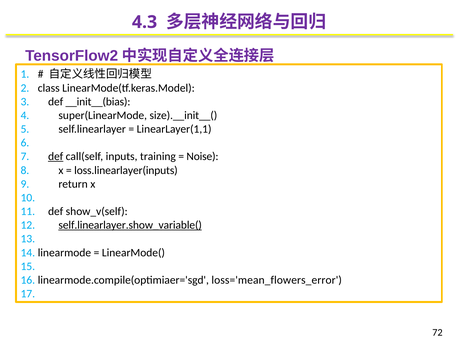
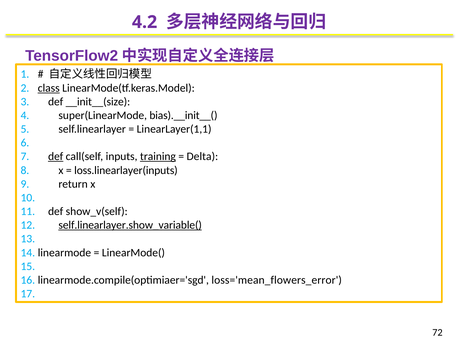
4.3: 4.3 -> 4.2 (145, 22)
class underline: none -> present (49, 88)
__init__(bias: __init__(bias -> __init__(size (98, 102)
size).__init__(: size).__init__( -> bias).__init__( (183, 116)
training underline: none -> present (158, 157)
Noise: Noise -> Delta (202, 157)
